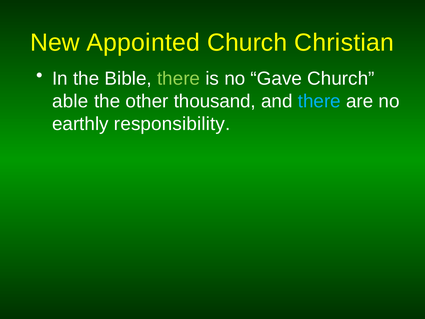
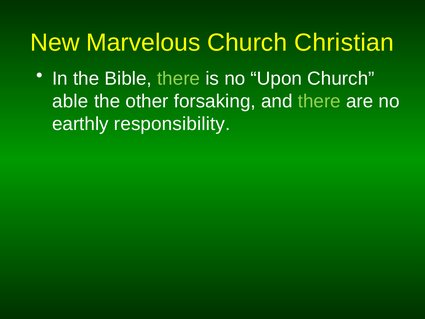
Appointed: Appointed -> Marvelous (143, 42)
Gave: Gave -> Upon (276, 79)
thousand: thousand -> forsaking (215, 101)
there colour: light blue -> light green (319, 101)
